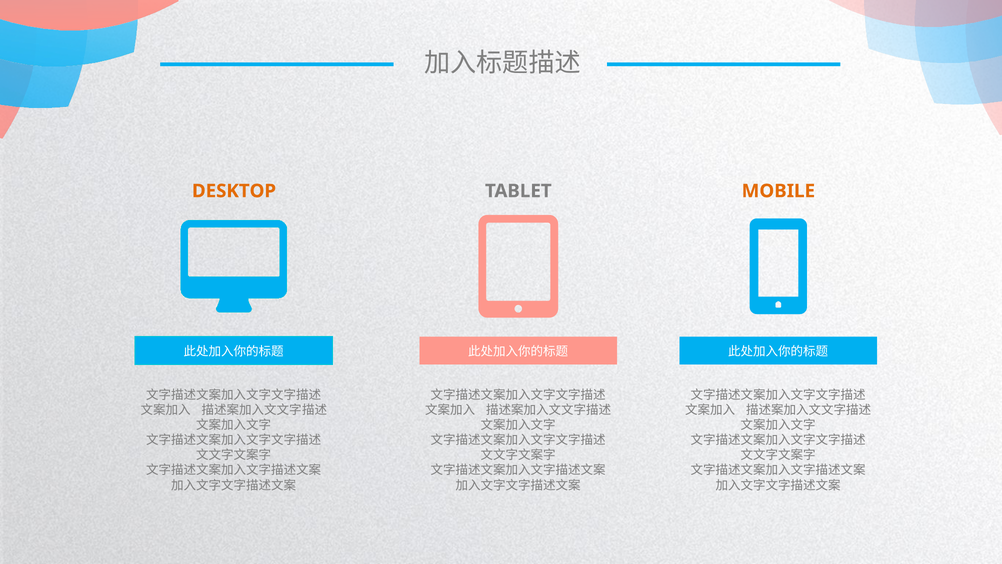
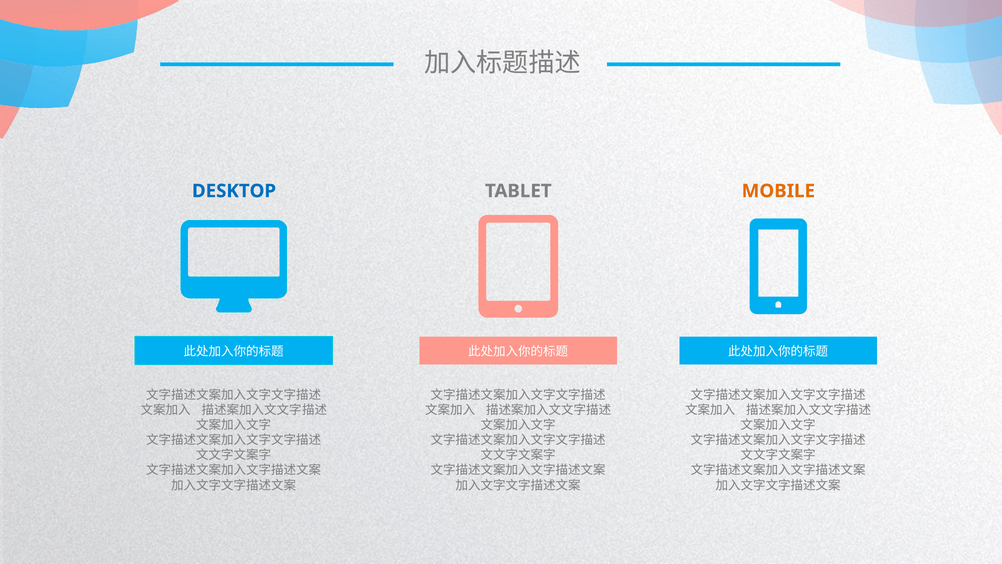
DESKTOP colour: orange -> blue (234, 191)
